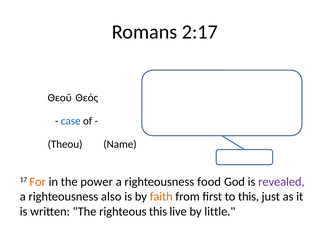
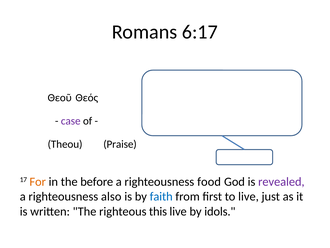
2:17: 2:17 -> 6:17 (200, 32)
case colour: blue -> purple (71, 121)
Name: Name -> Praise (120, 144)
power: power -> before (97, 181)
faith colour: orange -> blue (161, 196)
to this: this -> live (248, 196)
little: little -> idols (220, 211)
